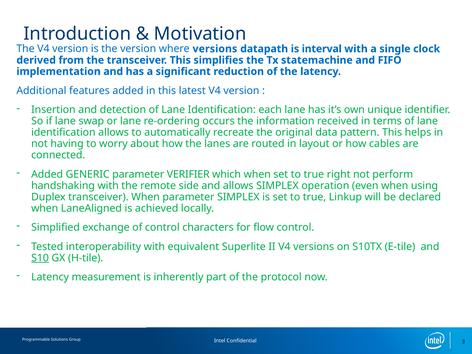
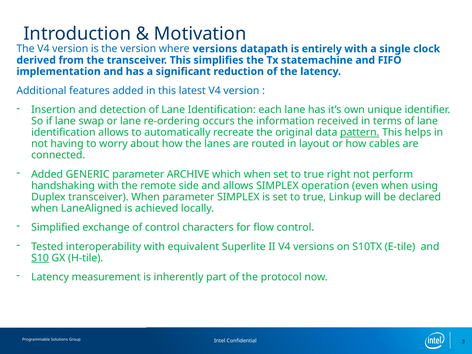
interval: interval -> entirely (322, 49)
pattern underline: none -> present (360, 132)
VERIFIER: VERIFIER -> ARCHIVE (188, 174)
